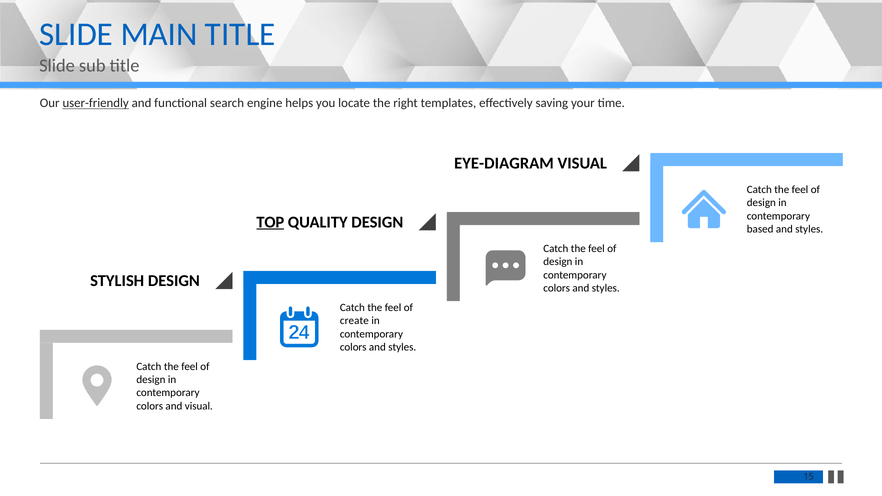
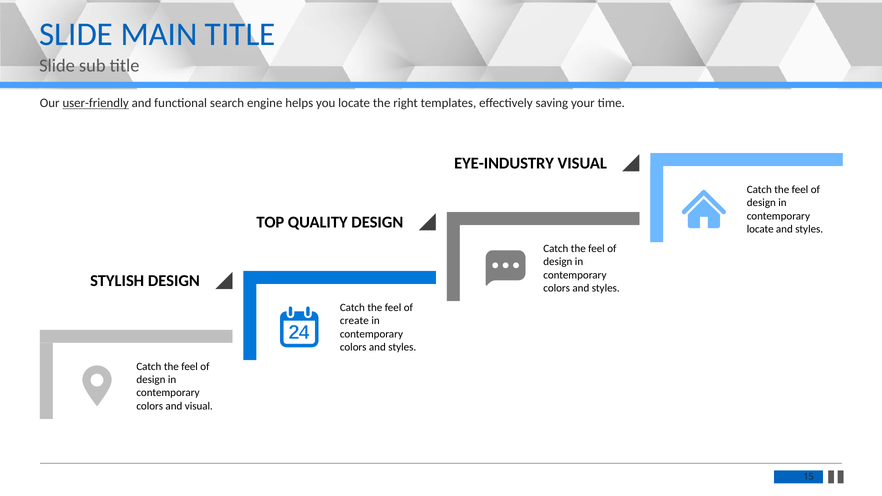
EYE-DIAGRAM: EYE-DIAGRAM -> EYE-INDUSTRY (504, 163)
TOP underline: present -> none (270, 222)
based: based -> locate (760, 229)
